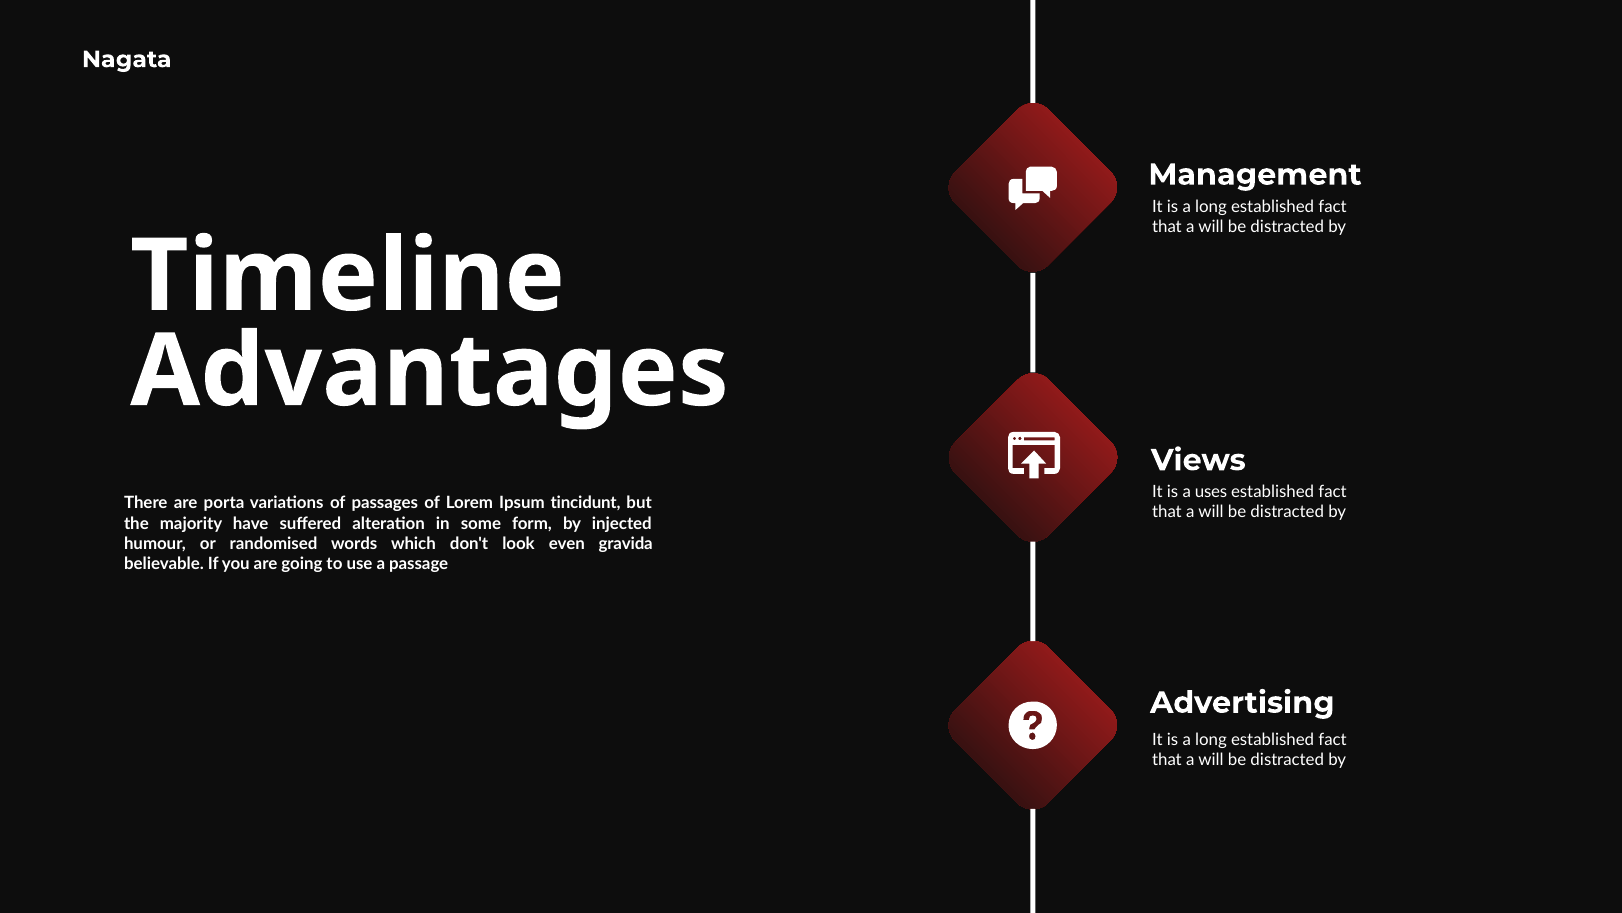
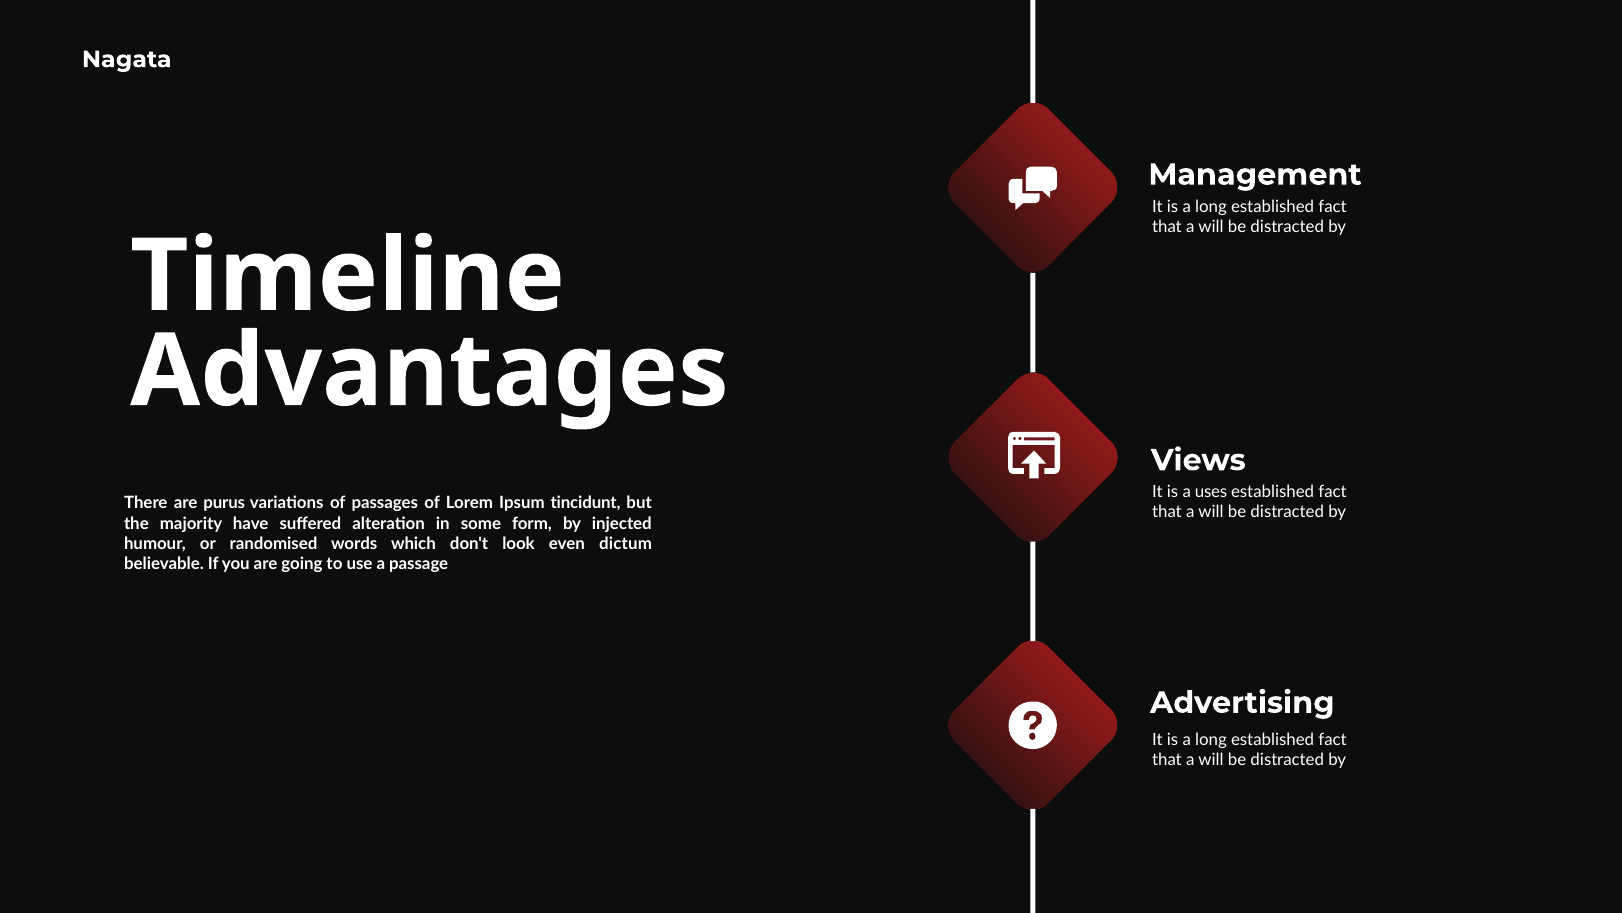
porta: porta -> purus (224, 503)
gravida: gravida -> dictum (625, 544)
